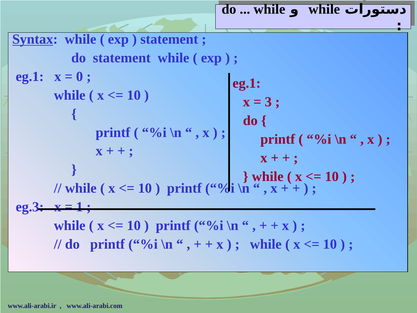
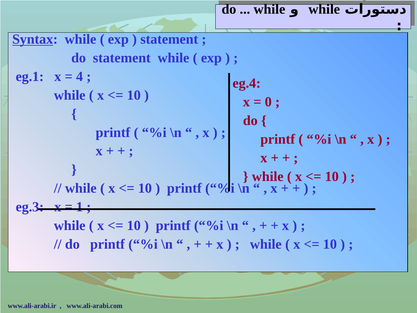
0: 0 -> 4 (80, 76)
eg.1: eg.1 -> eg.4 (247, 83)
3: 3 -> 0 (268, 102)
